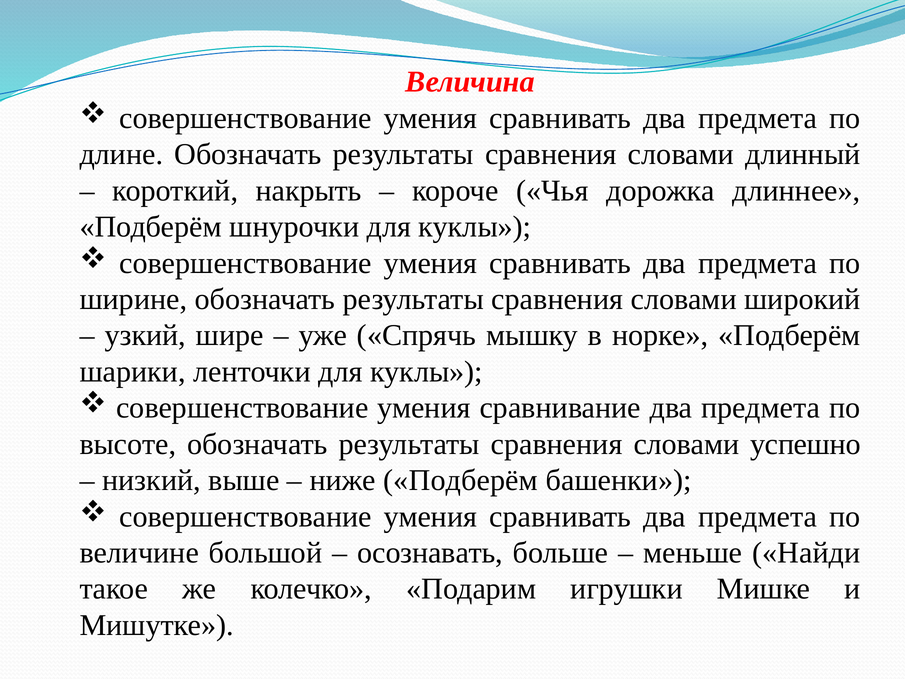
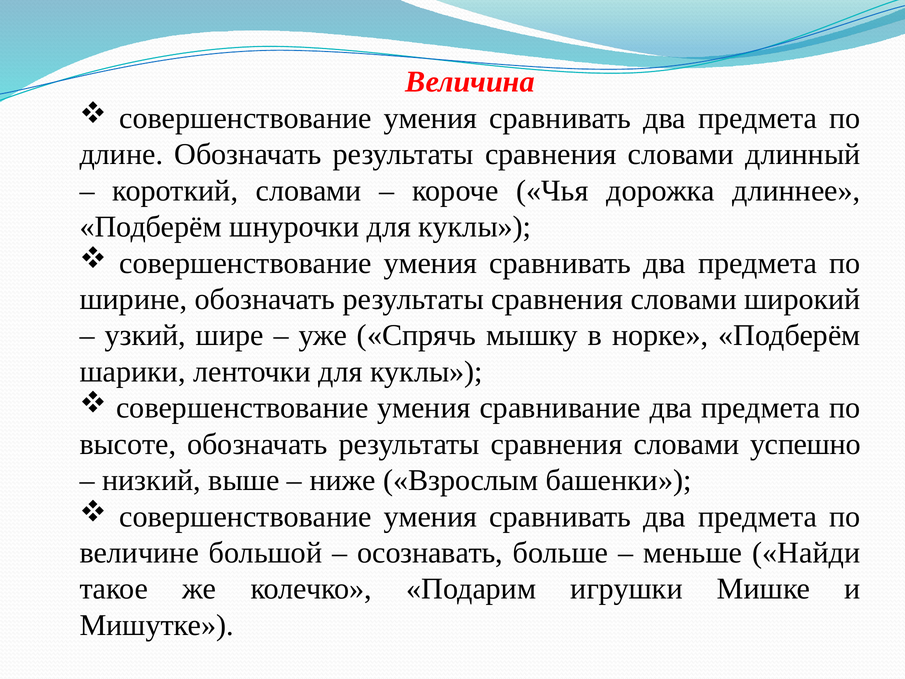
короткий накрыть: накрыть -> словами (309, 191)
ниже Подберём: Подберём -> Взрослым (461, 480)
